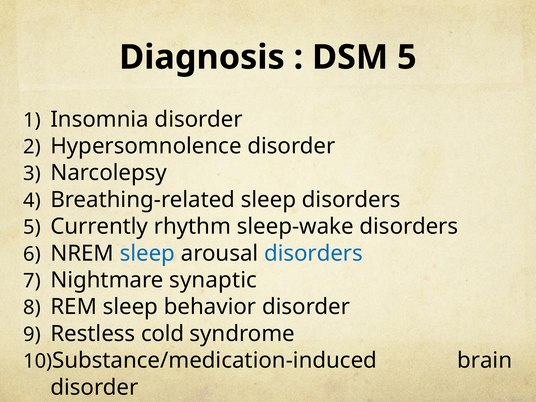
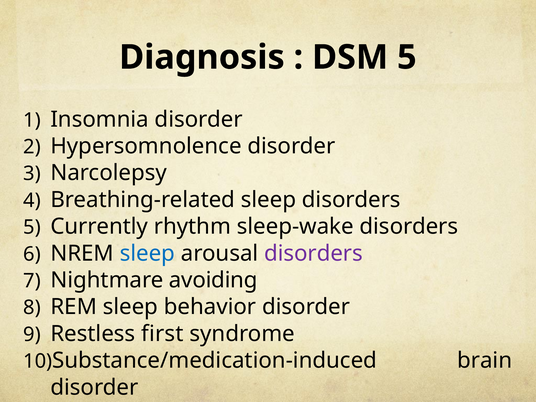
disorders colour: blue -> purple (314, 253)
synaptic: synaptic -> avoiding (213, 280)
cold: cold -> first (162, 334)
